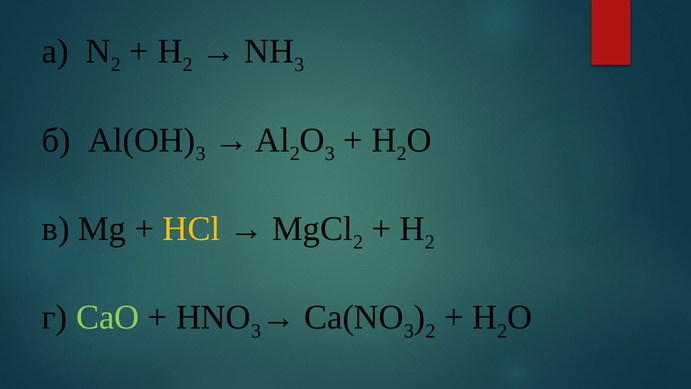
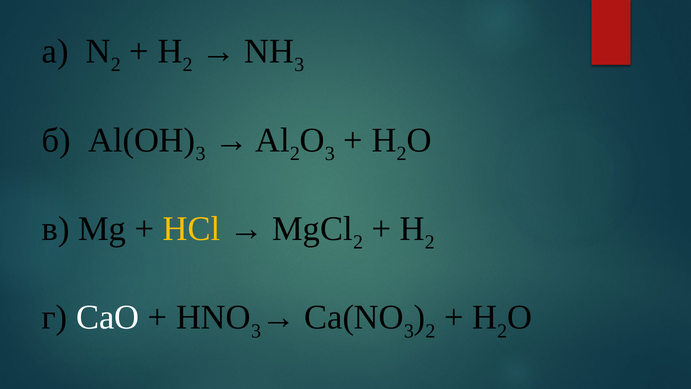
СaO colour: light green -> white (108, 317)
